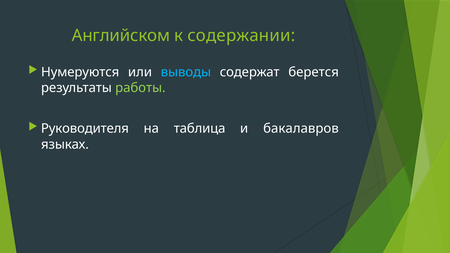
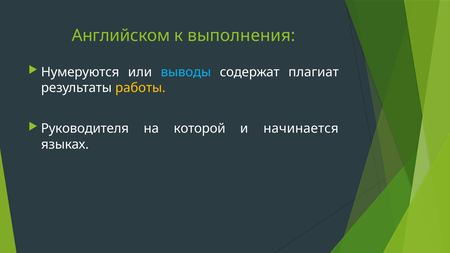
содержании: содержании -> выполнения (241, 35)
берется: берется -> плагиат (314, 72)
работы colour: light green -> yellow (140, 88)
таблица: таблица -> которой (200, 129)
бакалавров: бакалавров -> начинается (301, 129)
